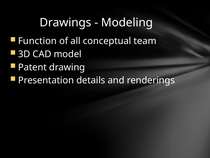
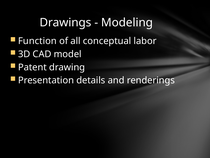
team: team -> labor (145, 41)
